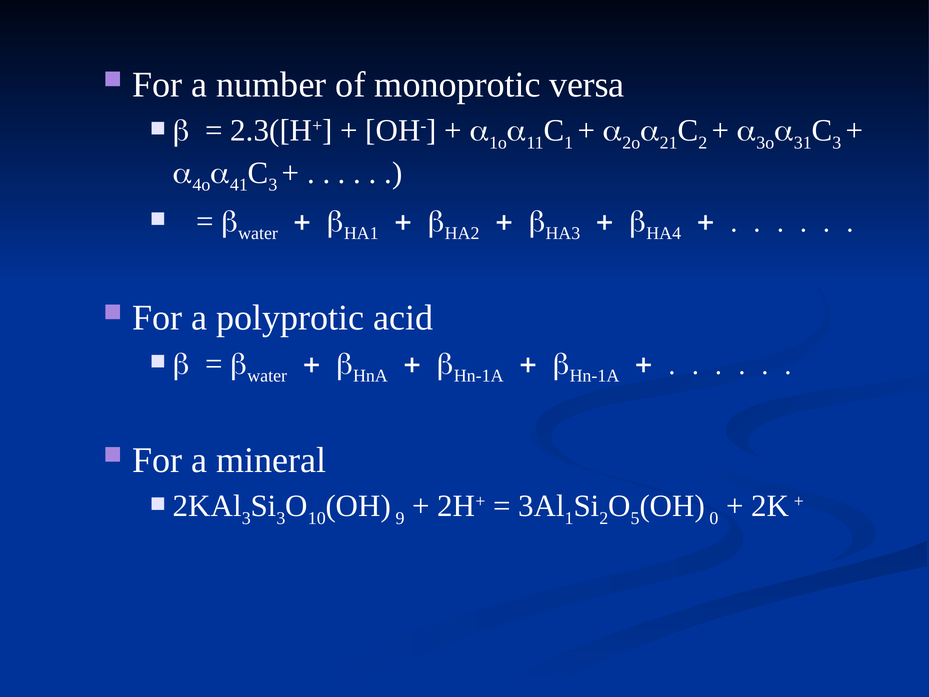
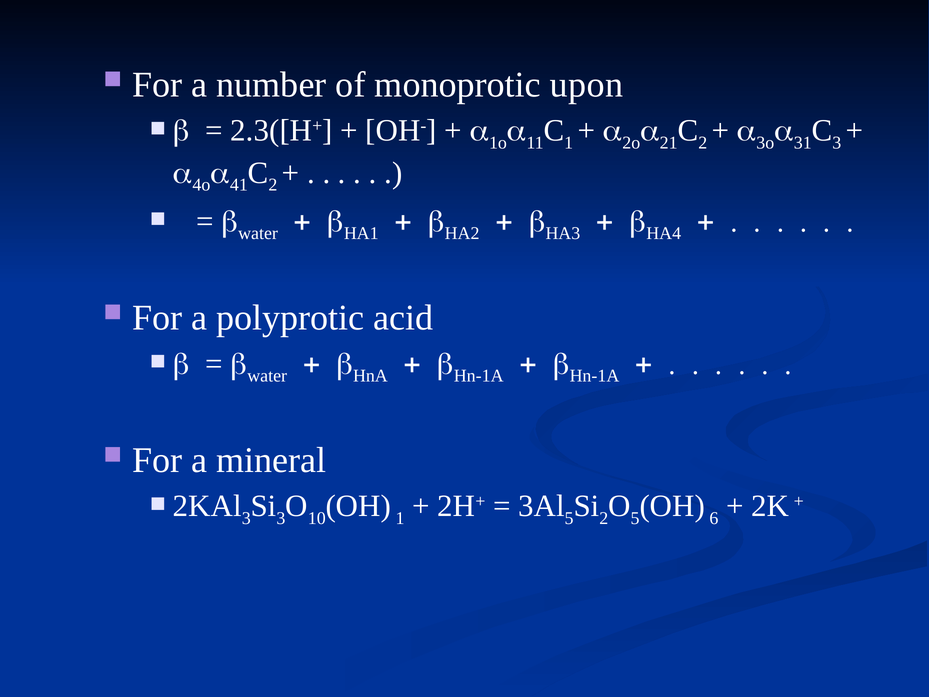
versa: versa -> upon (586, 85)
3: 3 -> 2 (273, 185)
9: 9 -> 1 (400, 518)
1: 1 -> 5 (569, 518)
0: 0 -> 6 (714, 518)
